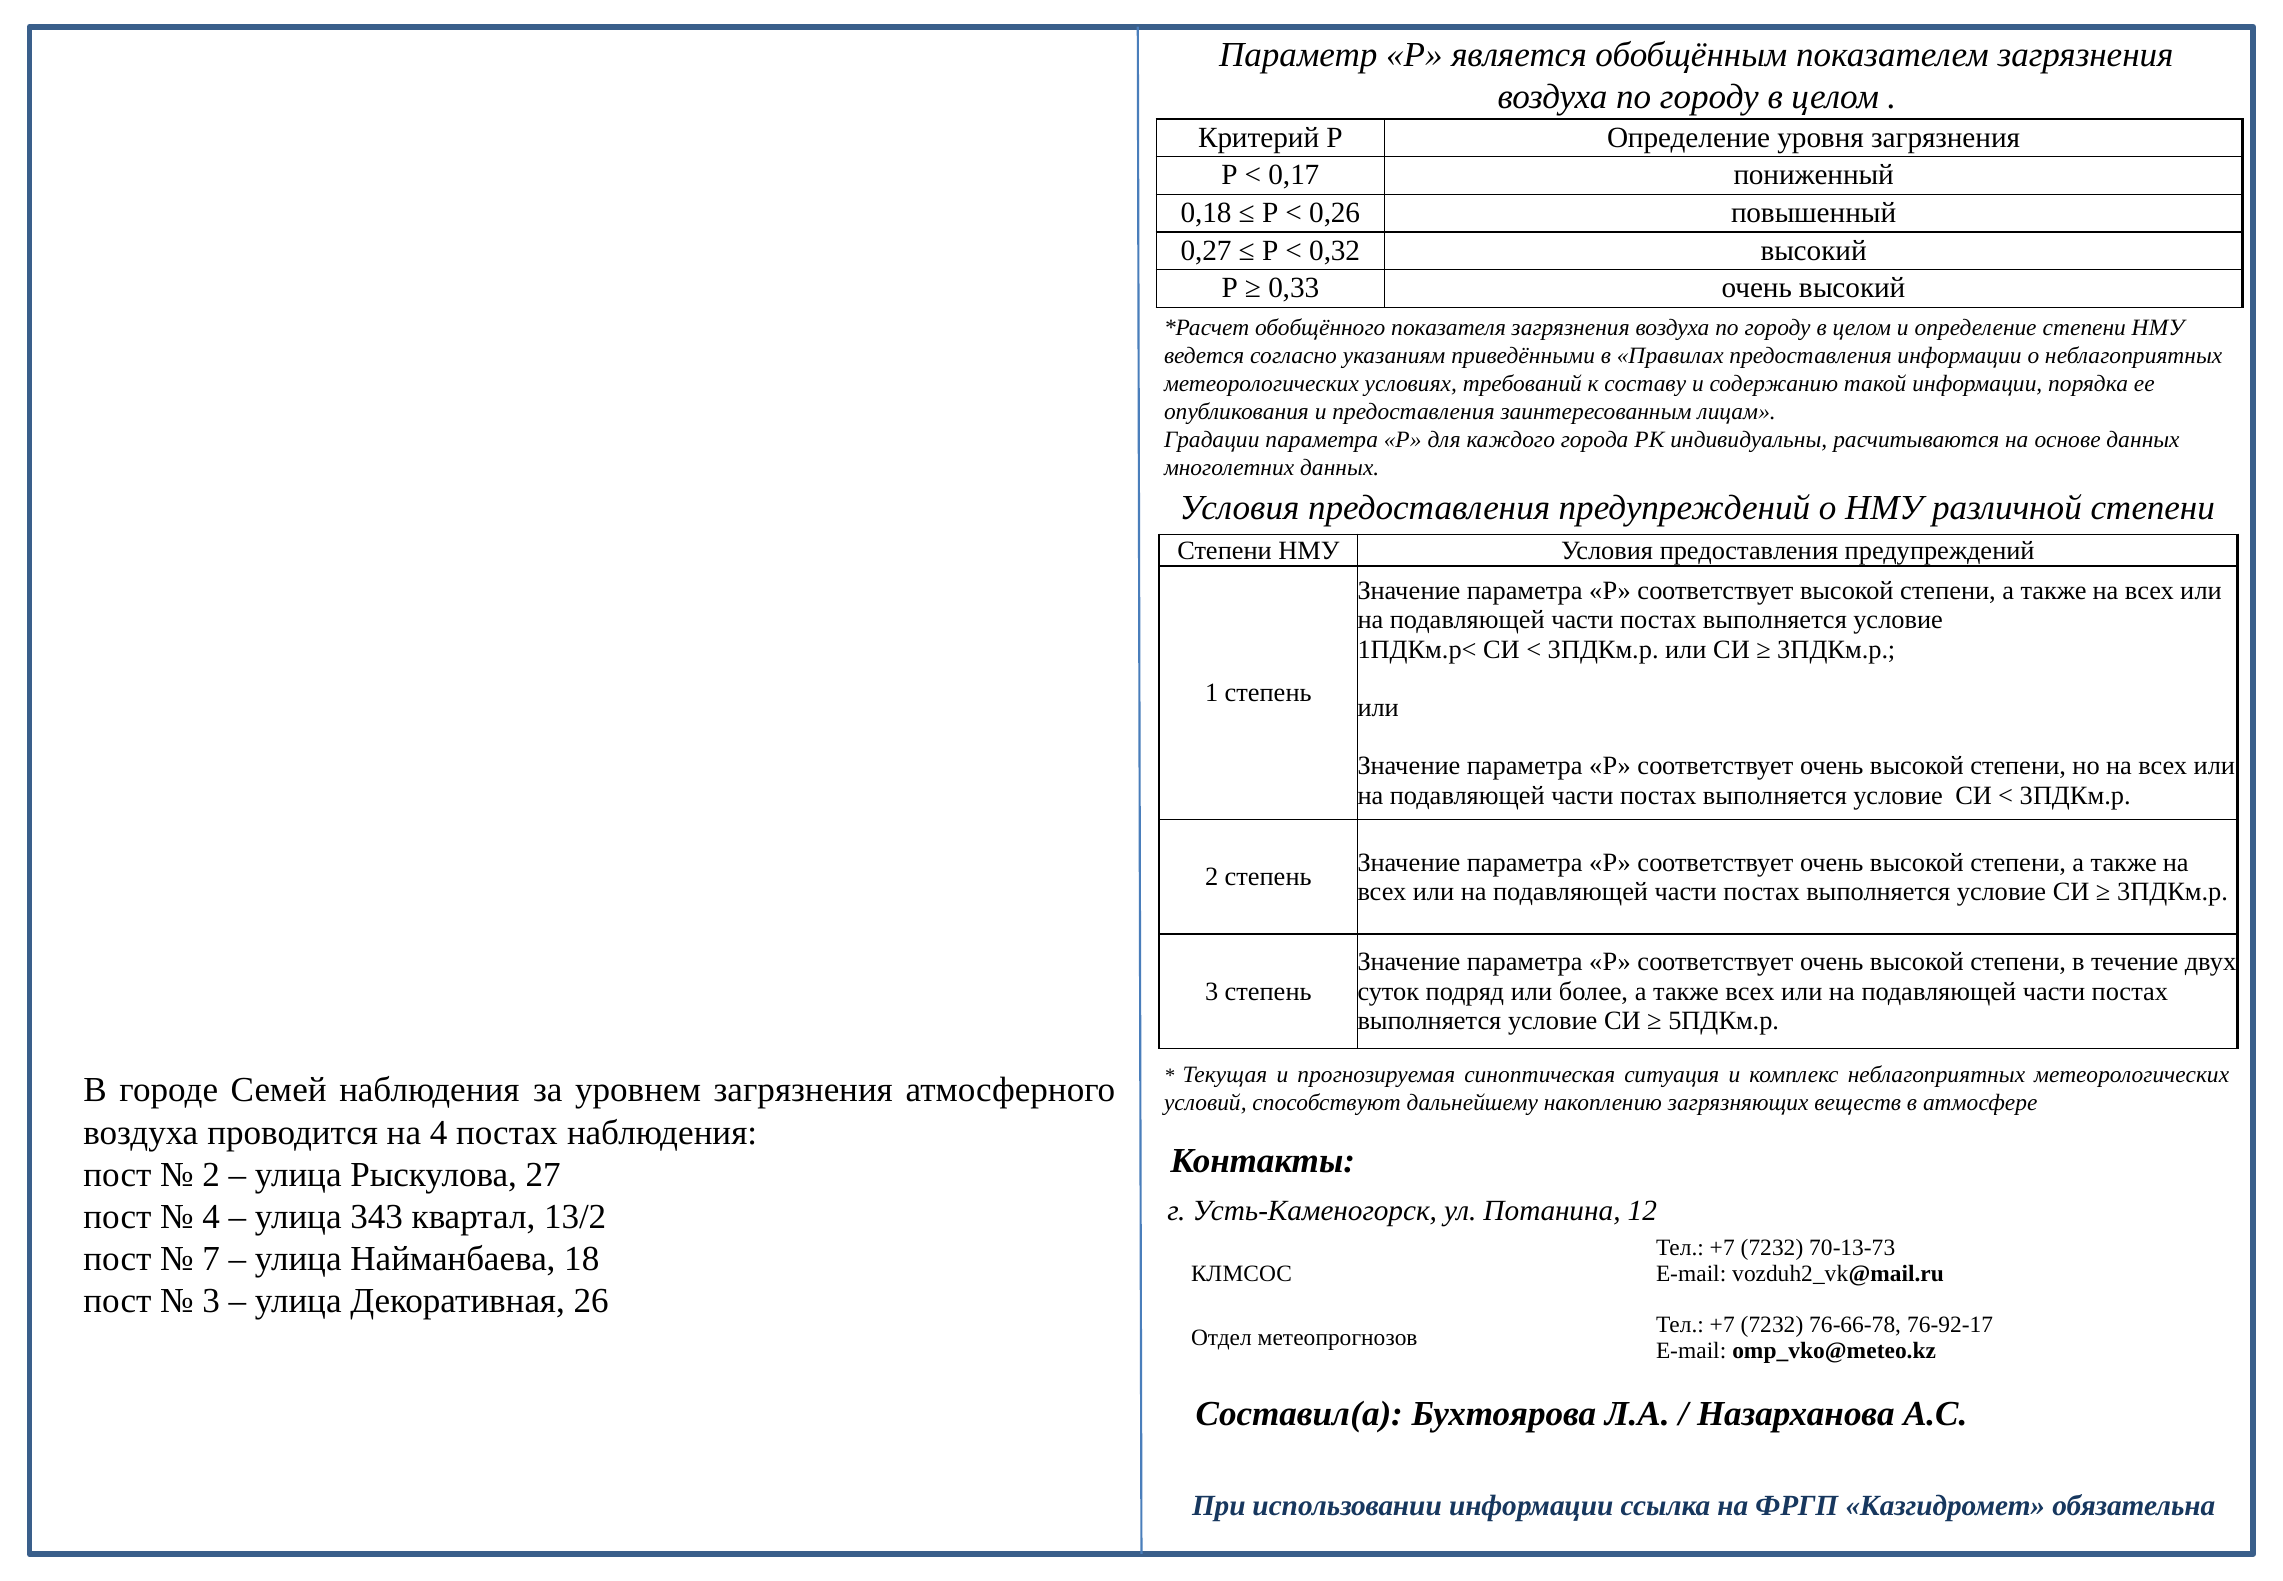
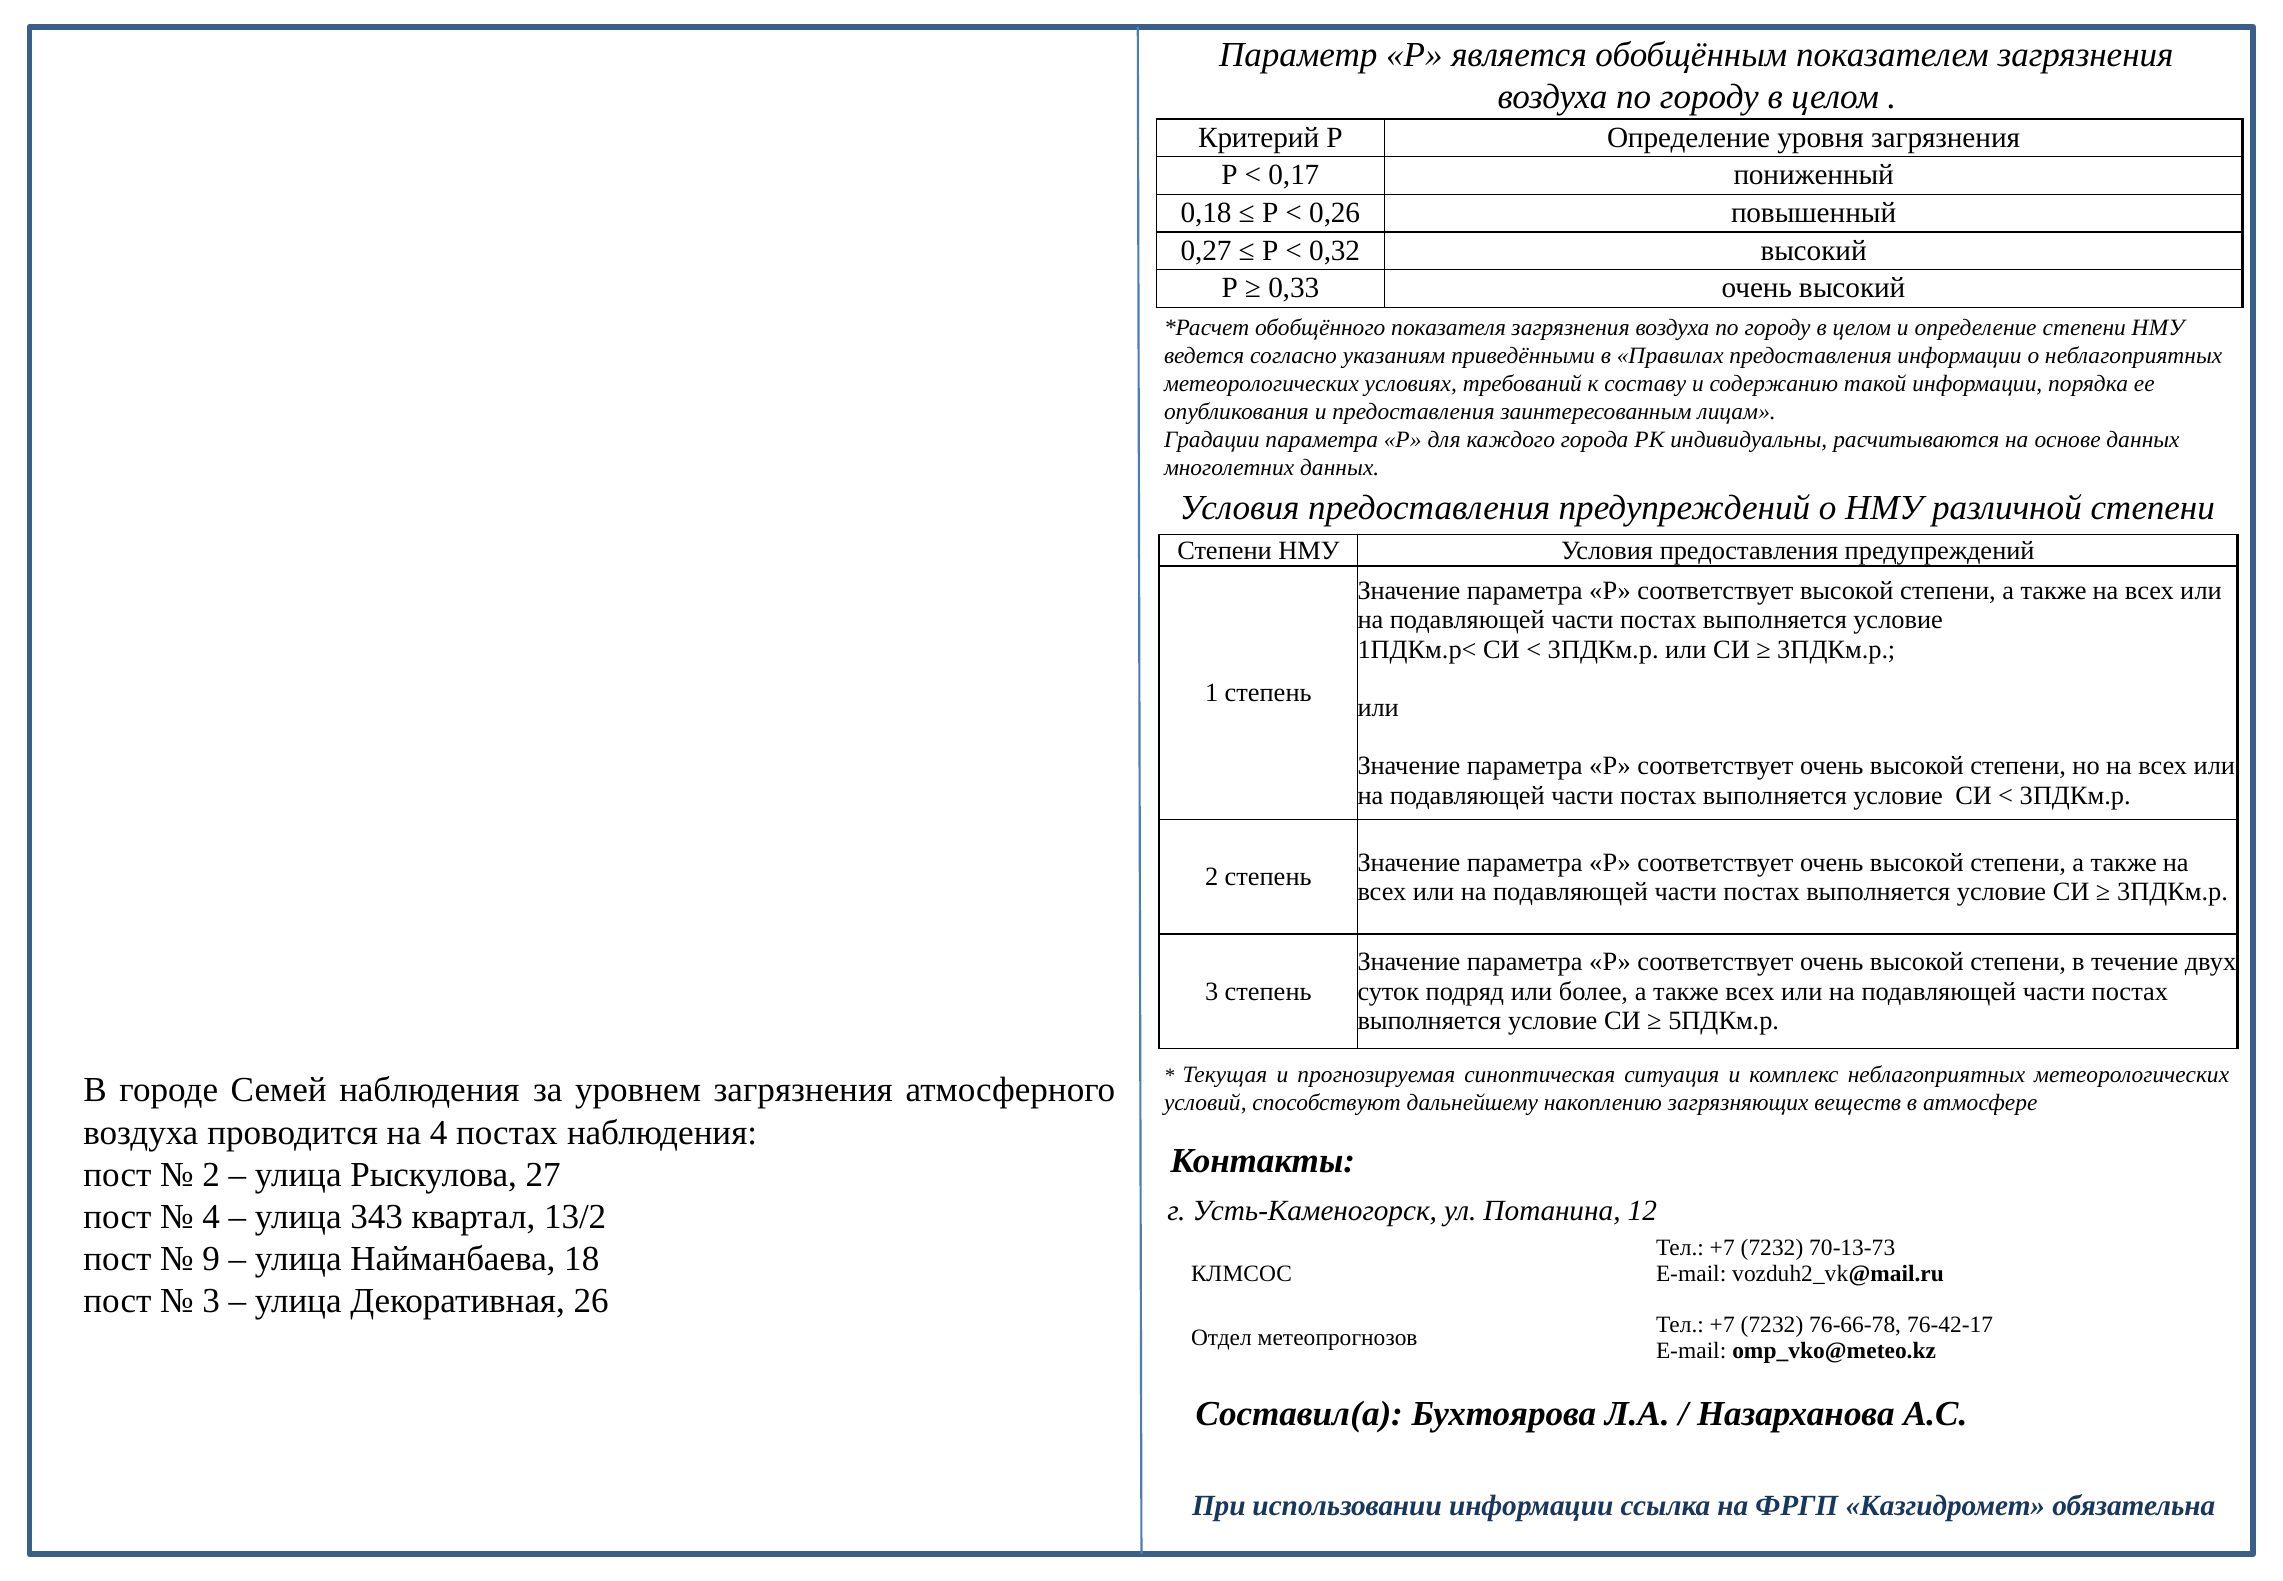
7: 7 -> 9 (211, 1259)
76-92-17: 76-92-17 -> 76-42-17 (1950, 1324)
